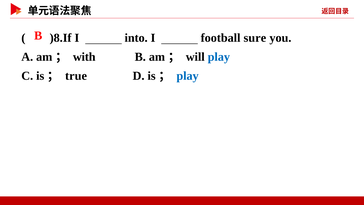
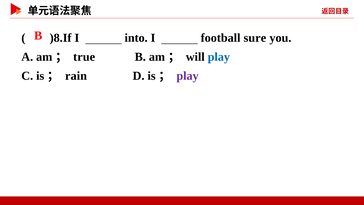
with: with -> true (84, 57)
true: true -> rain (76, 76)
play colour: blue -> purple (188, 76)
